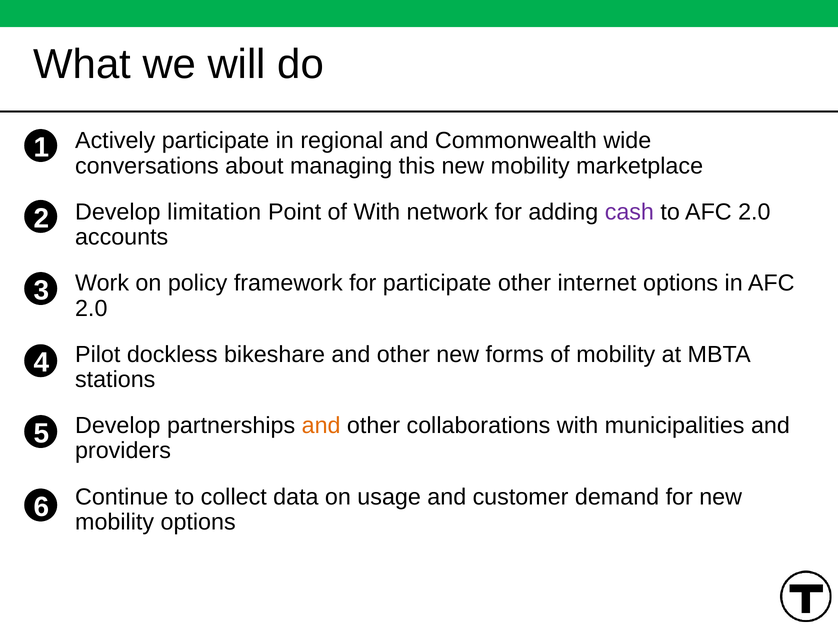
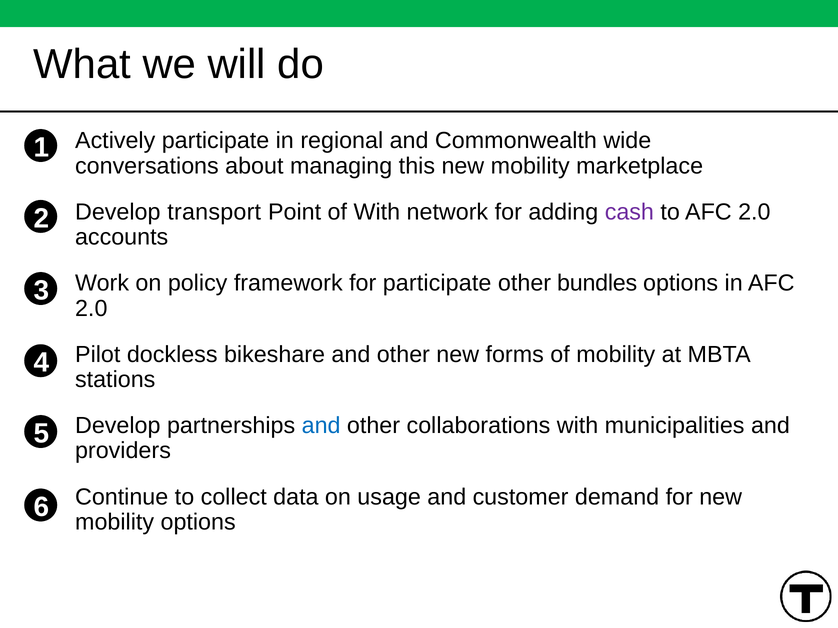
limitation: limitation -> transport (214, 212)
internet: internet -> bundles (597, 283)
and colour: orange -> blue (321, 426)
